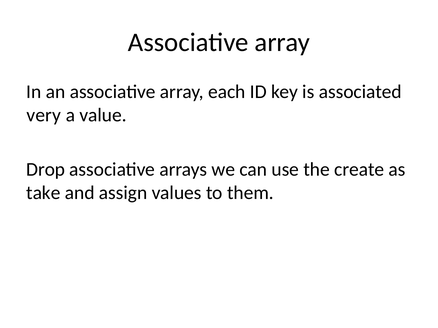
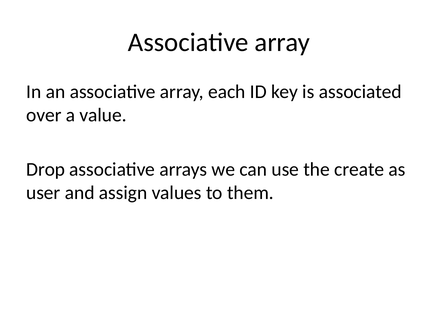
very: very -> over (44, 115)
take: take -> user (43, 193)
